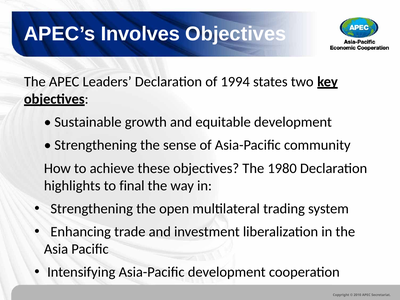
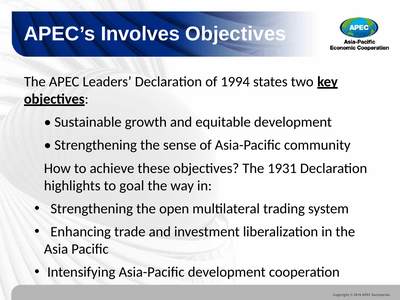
1980: 1980 -> 1931 (282, 168)
final: final -> goal (132, 186)
